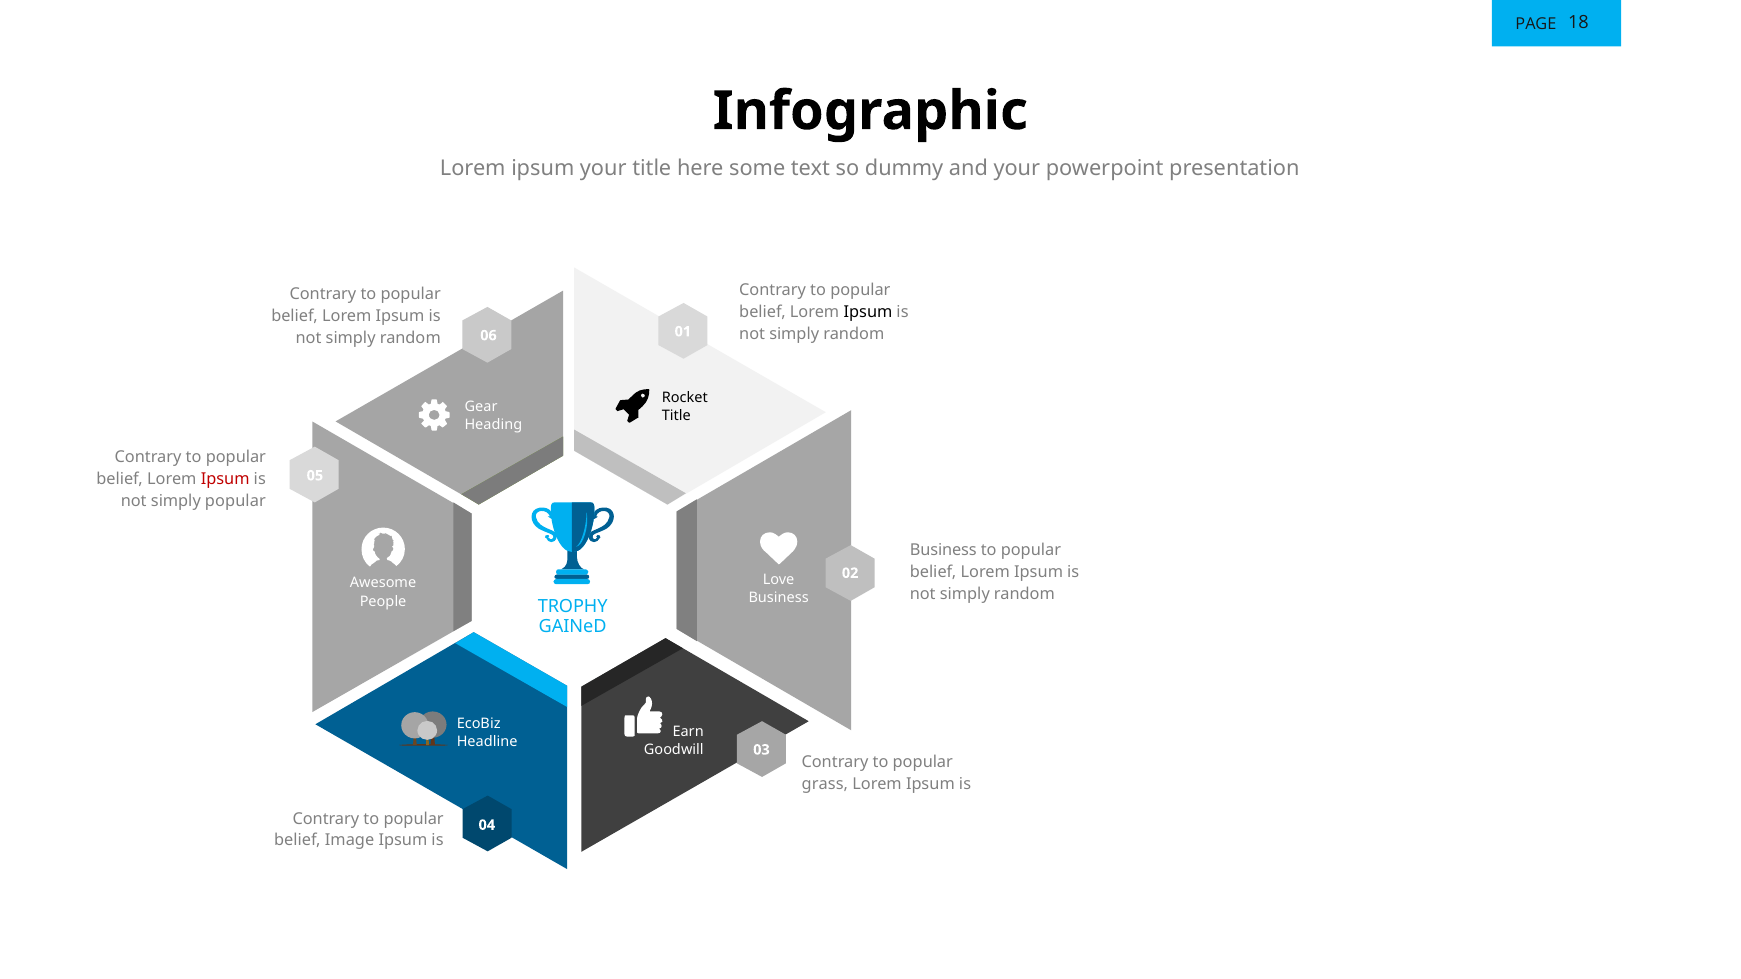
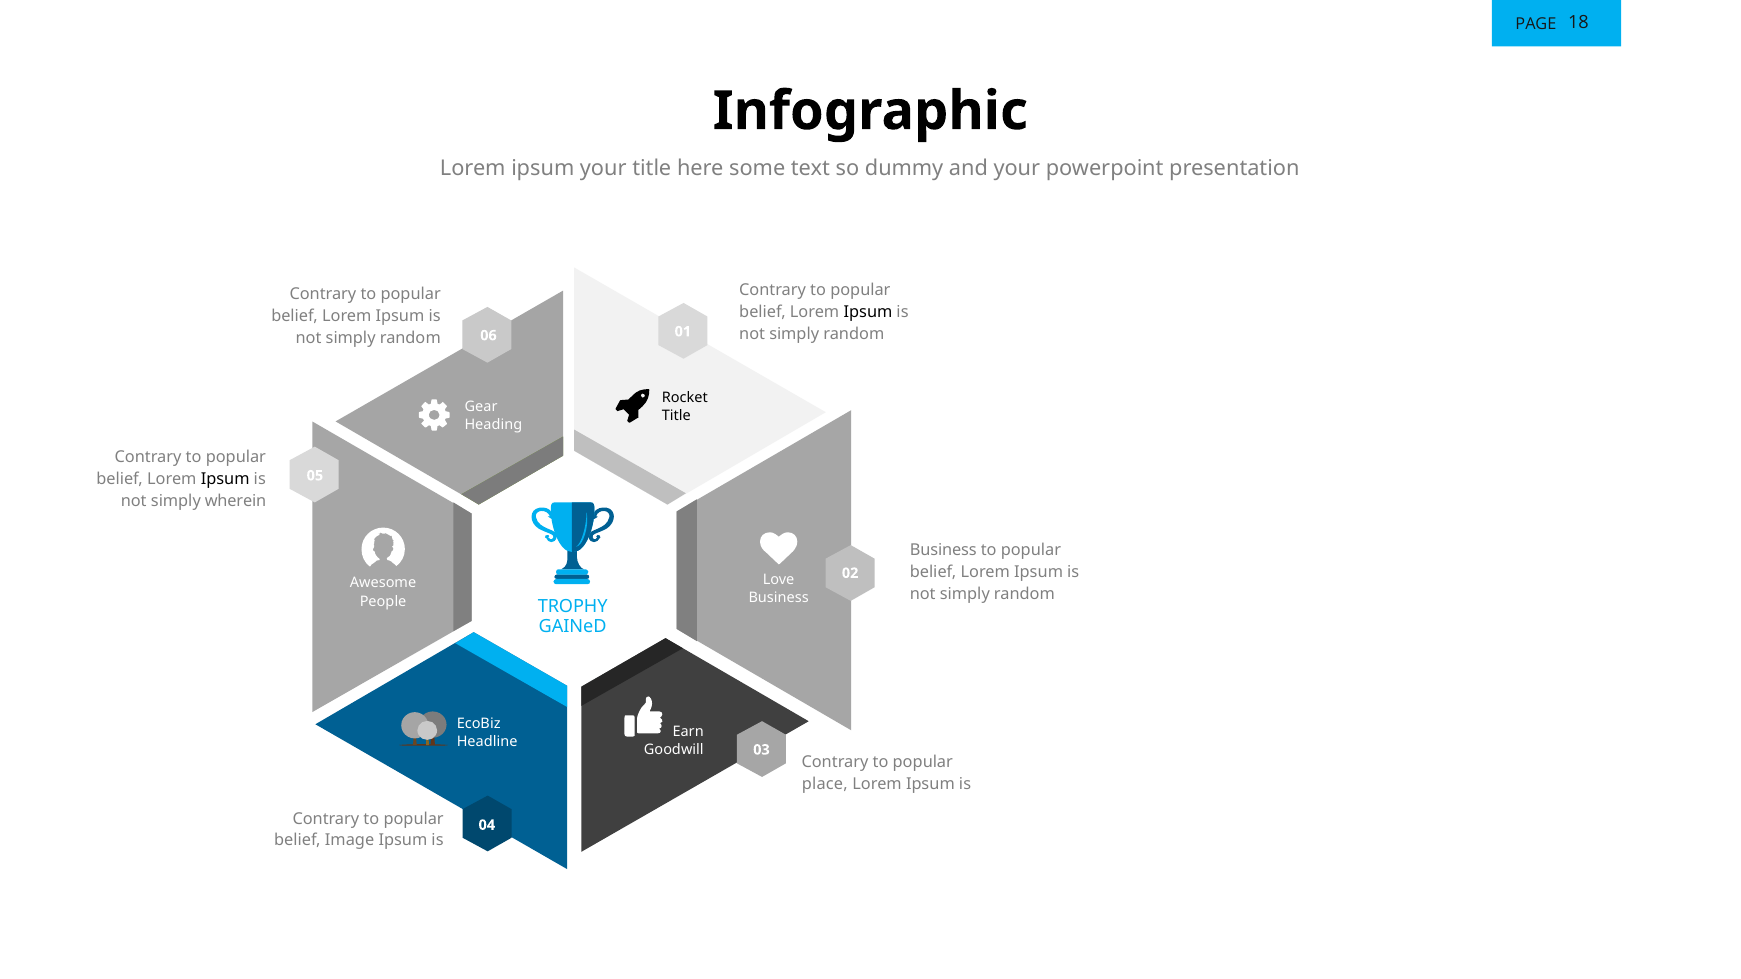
Ipsum colour: red -> black (225, 479)
simply popular: popular -> wherein (236, 501)
grass: grass -> place (825, 784)
